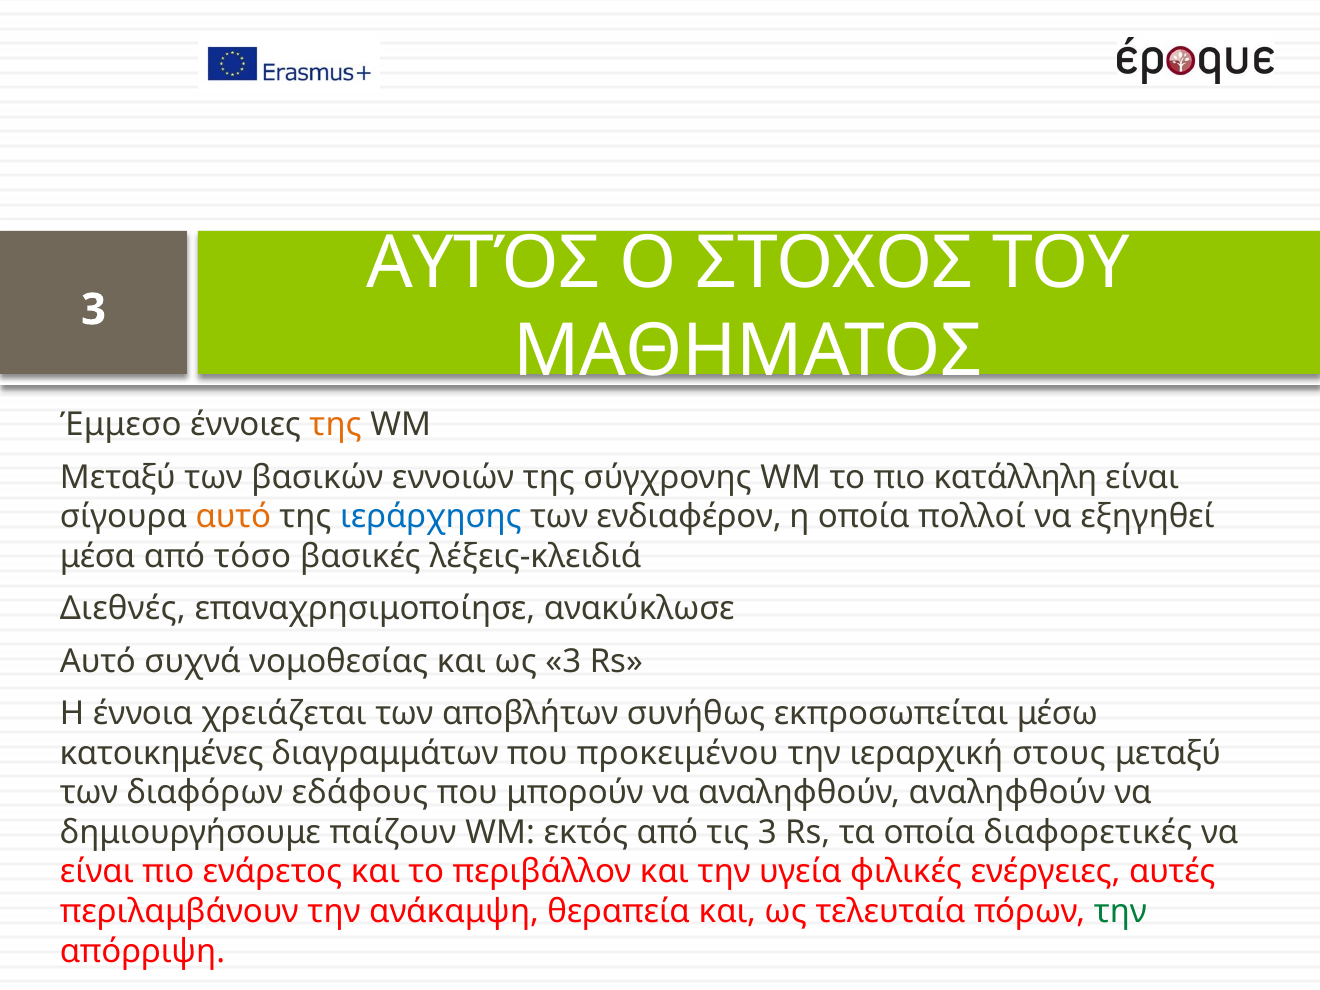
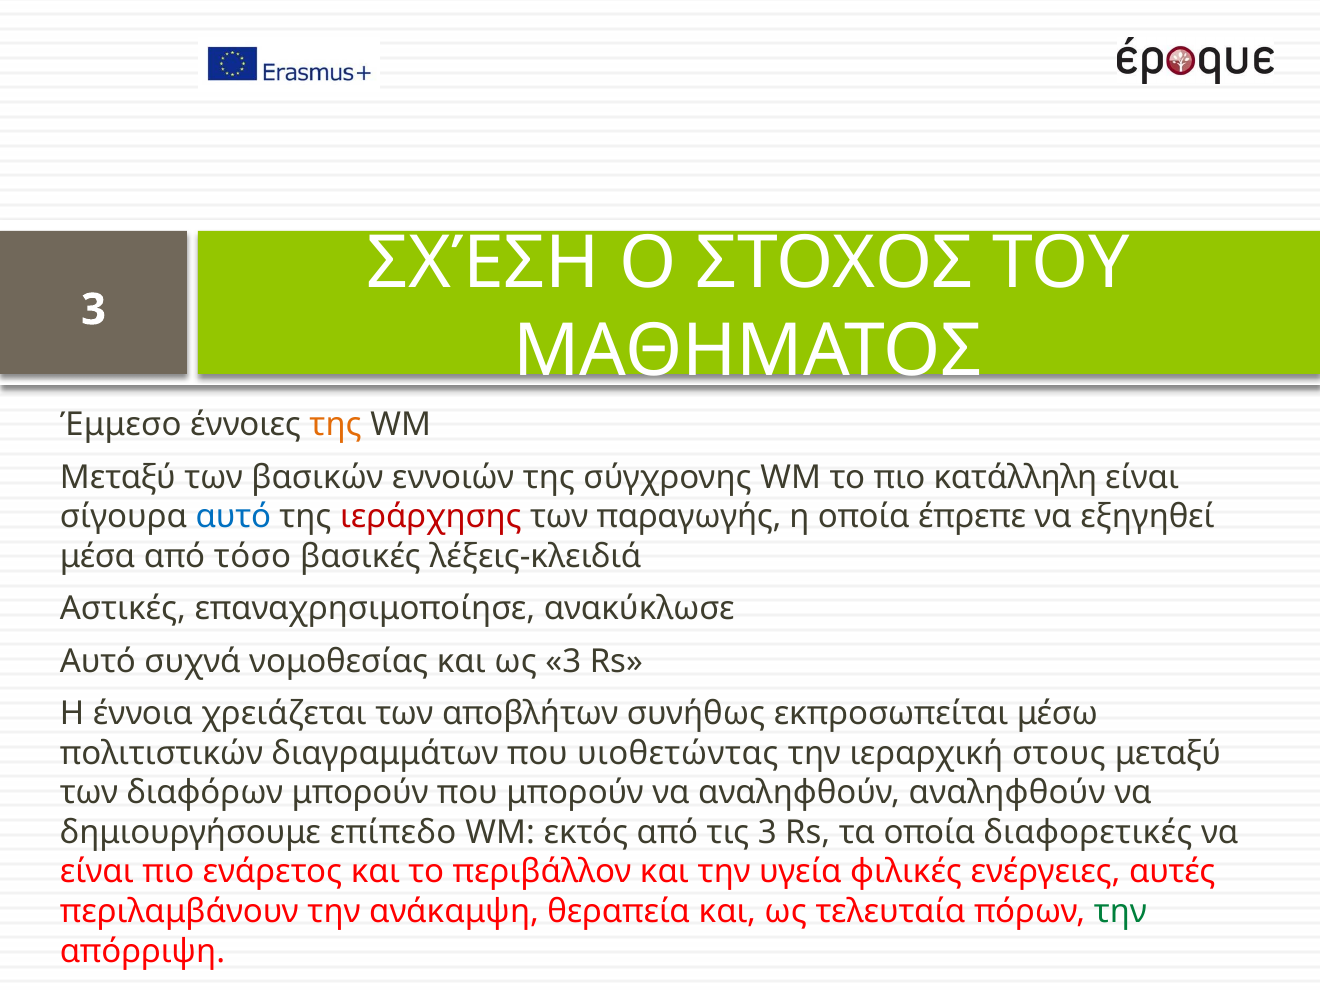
ΑΥΤΌΣ: ΑΥΤΌΣ -> ΣΧΈΣΗ (483, 264)
αυτό colour: orange -> blue (233, 517)
ιεράρχησης colour: blue -> red (431, 517)
ενδιαφέρον: ενδιαφέρον -> παραγωγής (689, 517)
πολλοί: πολλοί -> έπρεπε (972, 517)
Διεθνές: Διεθνές -> Αστικές (123, 609)
κατοικημένες: κατοικημένες -> πολιτιστικών (162, 753)
προκειμένου: προκειμένου -> υιοθετώντας (678, 753)
διαφόρων εδάφους: εδάφους -> μπορούν (360, 793)
παίζουν: παίζουν -> επίπεδο (393, 832)
